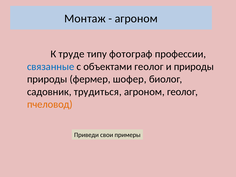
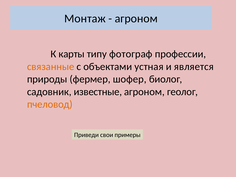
труде: труде -> карты (72, 54)
связанные colour: blue -> orange (51, 67)
объектами геолог: геолог -> устная (149, 67)
и природы: природы -> является (194, 67)
трудиться: трудиться -> известные (98, 92)
